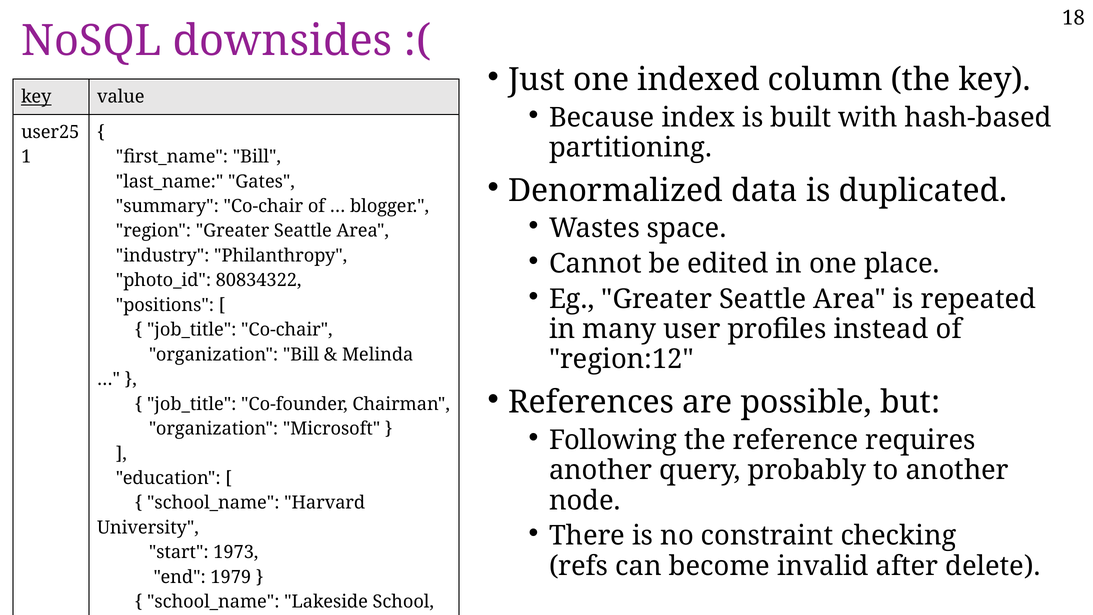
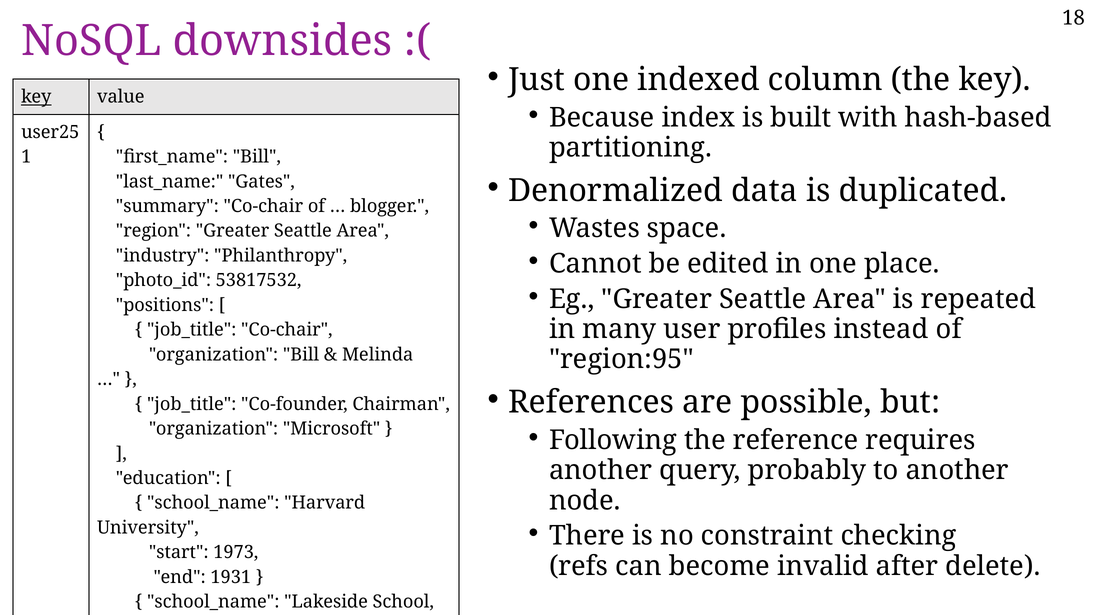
80834322: 80834322 -> 53817532 (259, 280)
region:12: region:12 -> region:95 (621, 359)
1979: 1979 -> 1931 (231, 577)
